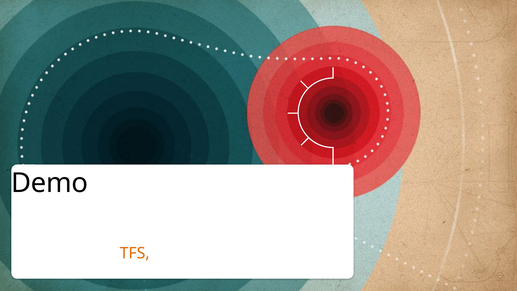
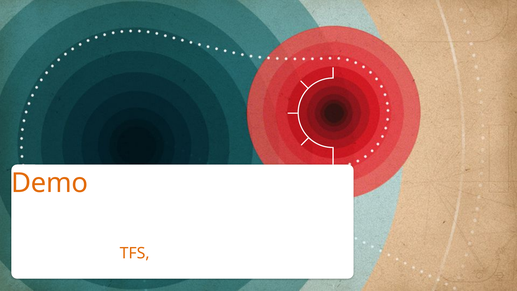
Demo colour: black -> orange (50, 183)
